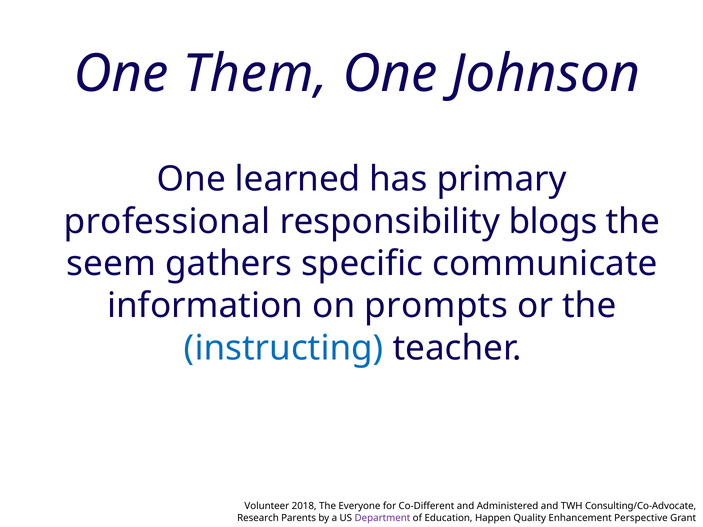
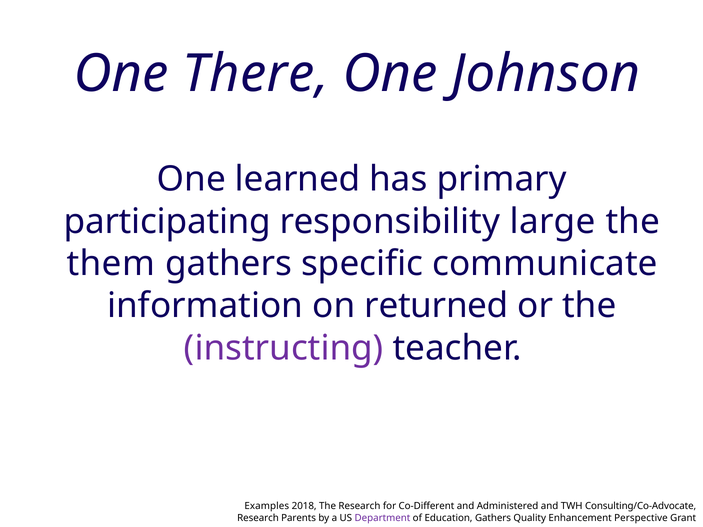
Them: Them -> There (255, 74)
professional: professional -> participating (167, 222)
blogs: blogs -> large (553, 222)
seem: seem -> them (111, 264)
prompts: prompts -> returned (436, 306)
instructing colour: blue -> purple (284, 348)
Volunteer: Volunteer -> Examples (267, 506)
The Everyone: Everyone -> Research (359, 506)
Education Happen: Happen -> Gathers (493, 518)
